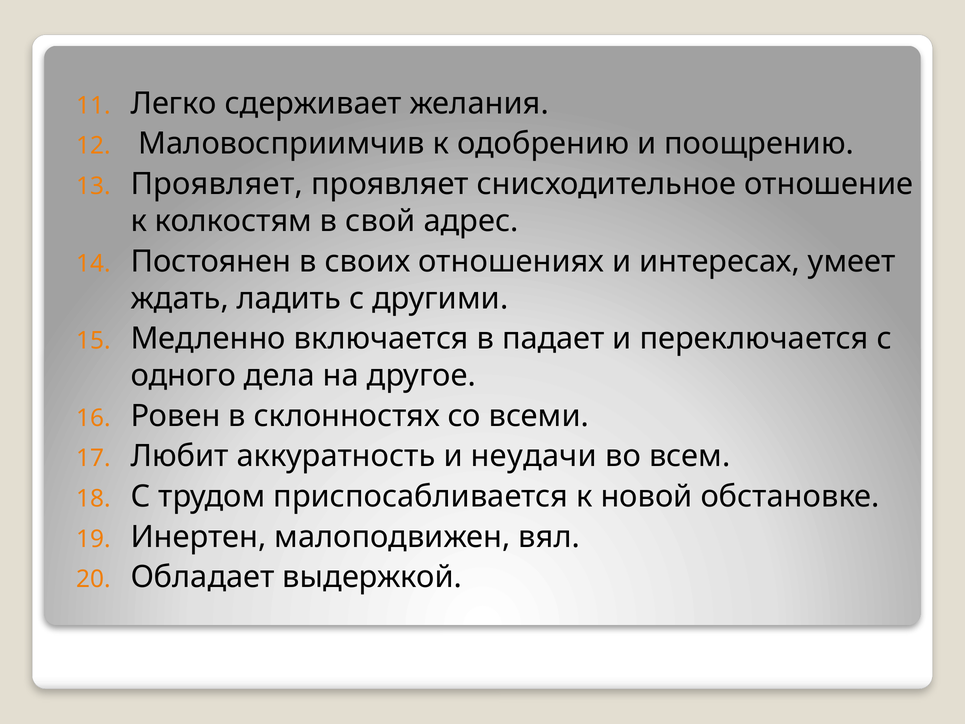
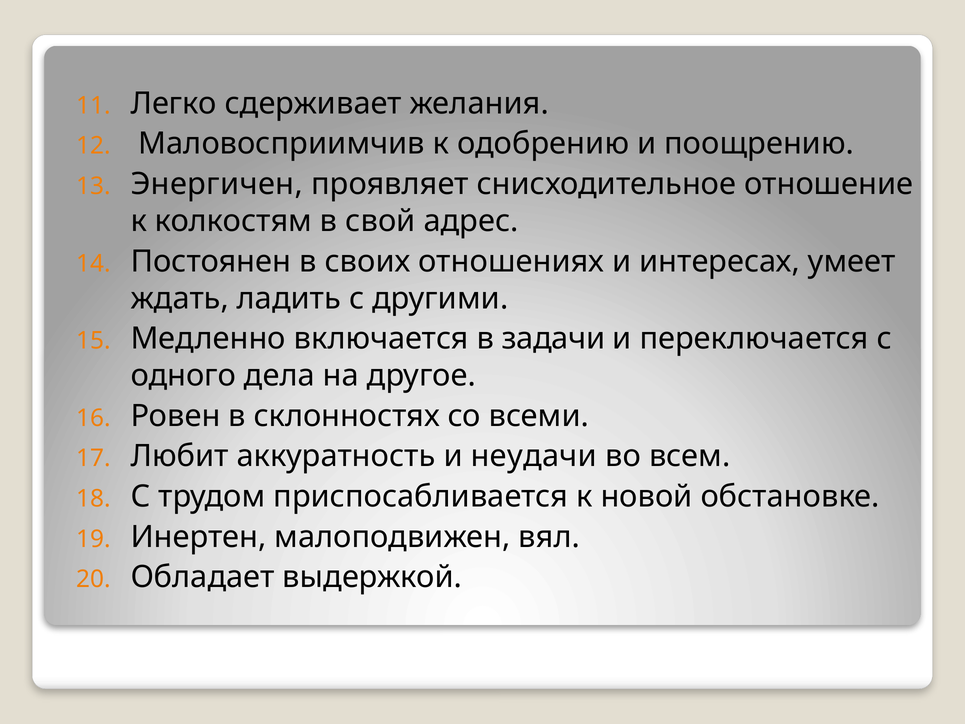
Проявляет: Проявляет -> Энергичен (217, 184)
падает: падает -> задачи (553, 339)
